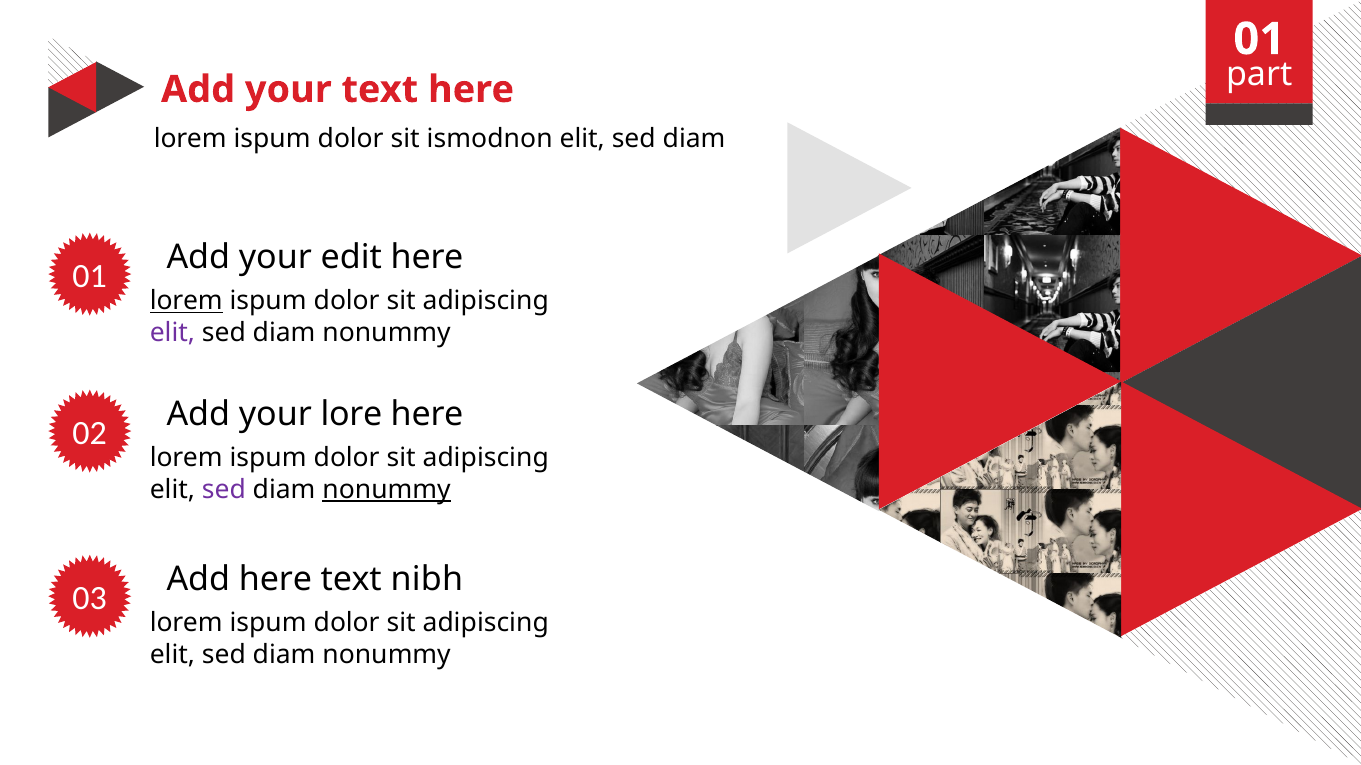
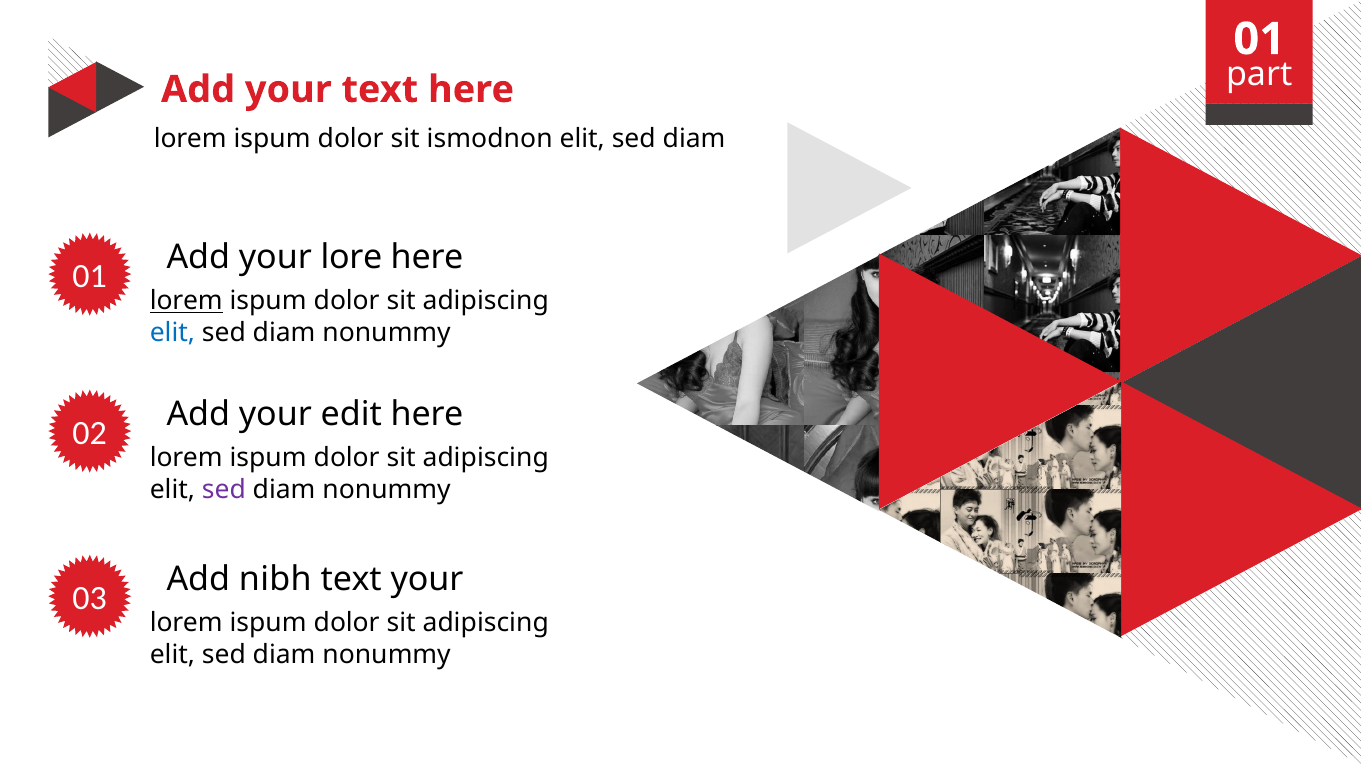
edit: edit -> lore (351, 258)
elit colour: purple -> blue (172, 333)
lore: lore -> edit (351, 415)
nonummy underline: present -> none (387, 490)
Add here: here -> nibh (275, 580)
text nibh: nibh -> your (427, 580)
